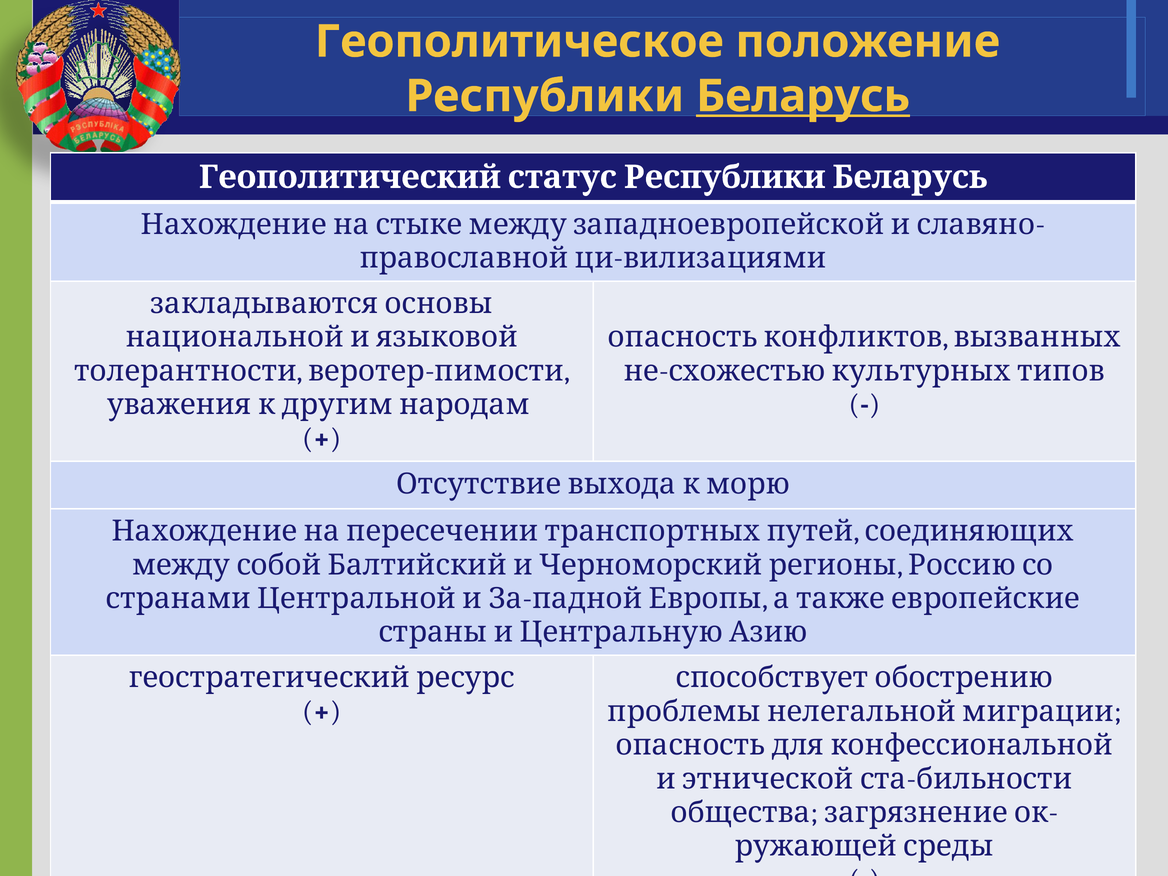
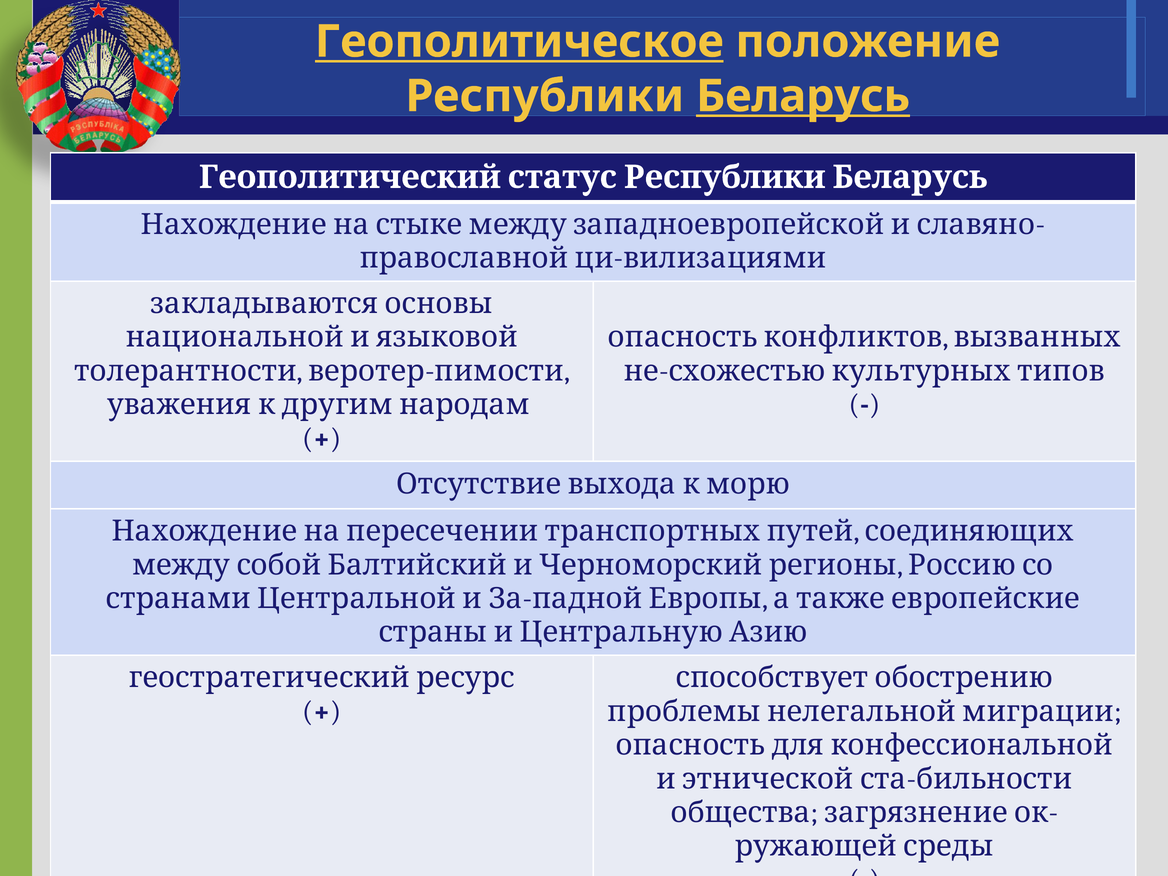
Геополитическое underline: none -> present (519, 42)
